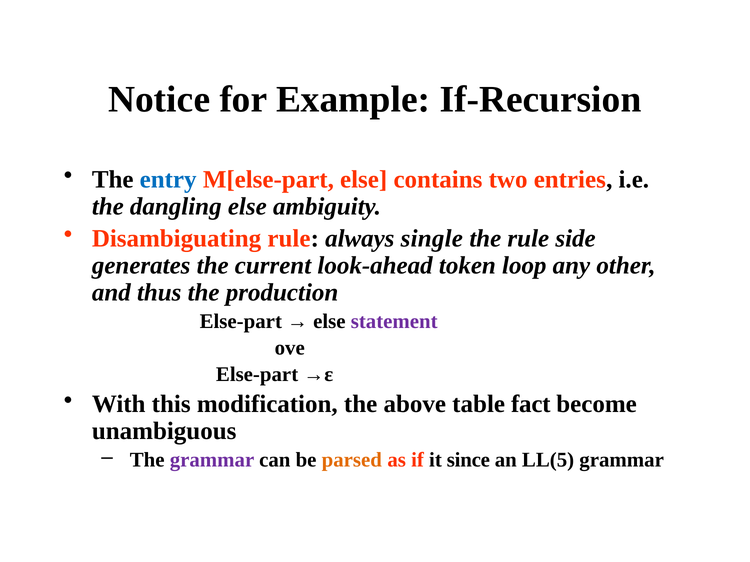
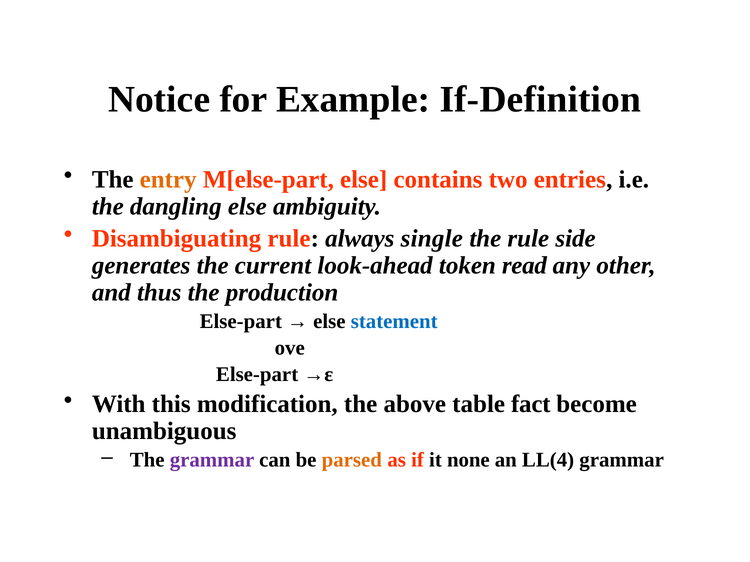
If-Recursion: If-Recursion -> If-Definition (540, 99)
entry colour: blue -> orange (168, 180)
loop: loop -> read (524, 266)
statement colour: purple -> blue (394, 321)
since: since -> none (468, 460)
LL(5: LL(5 -> LL(4 (548, 460)
